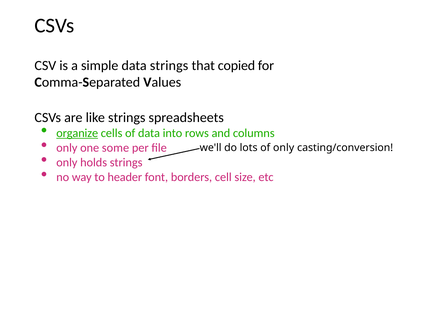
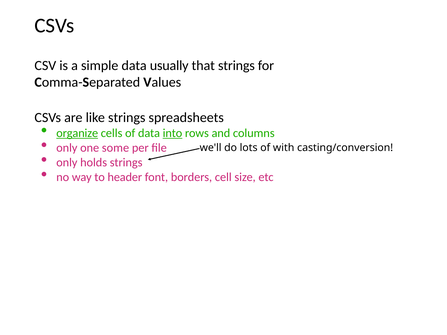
data strings: strings -> usually (169, 66)
that copied: copied -> strings (236, 66)
into underline: none -> present (173, 133)
of only: only -> with (284, 148)
